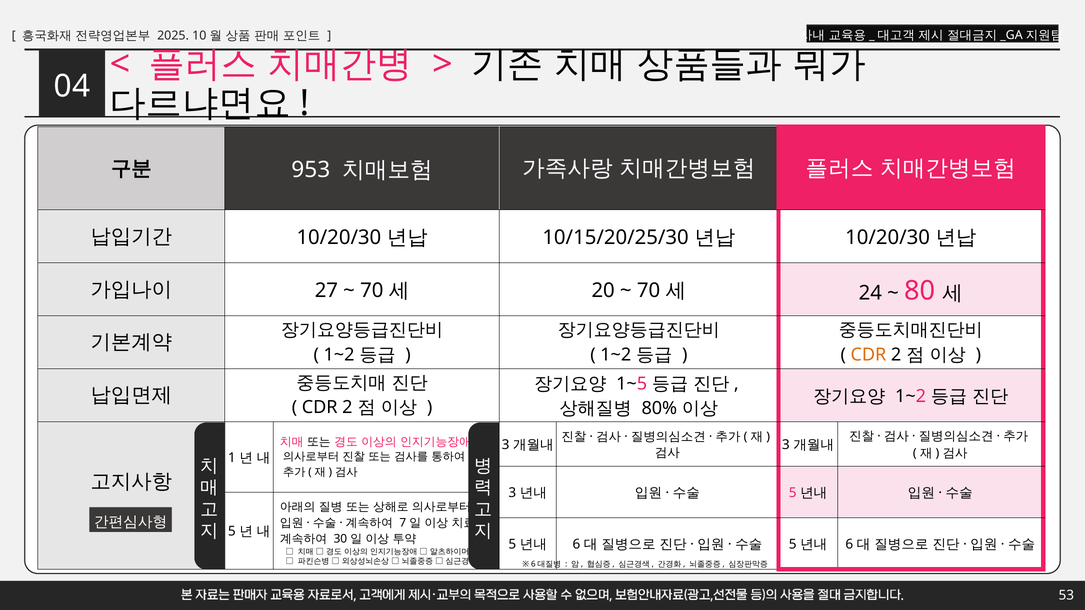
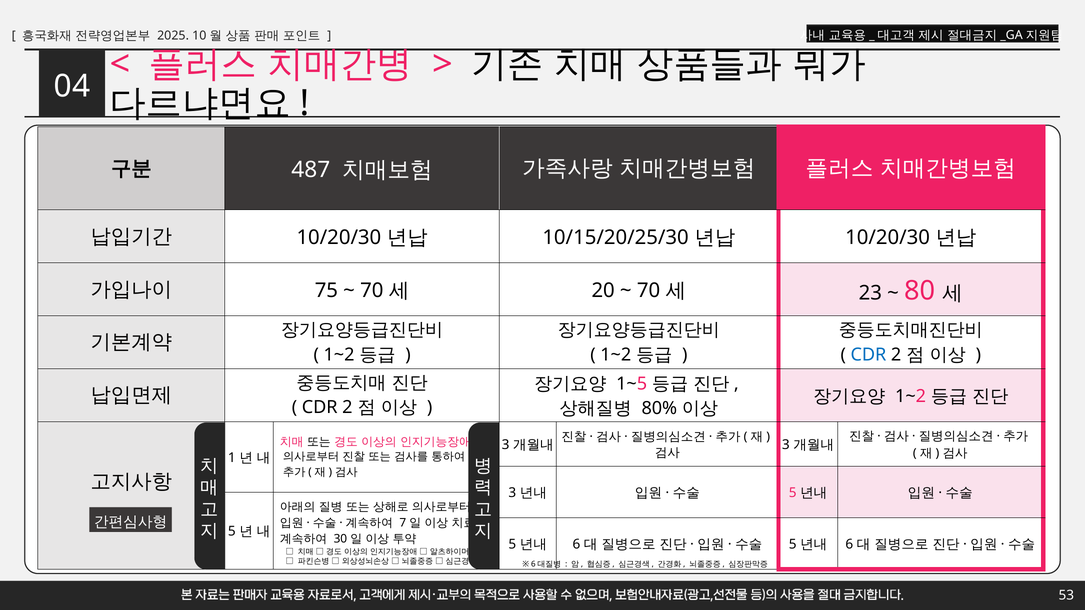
953: 953 -> 487 (311, 170)
27: 27 -> 75 (326, 290)
24: 24 -> 23 (870, 293)
CDR colour: orange -> blue (868, 355)
